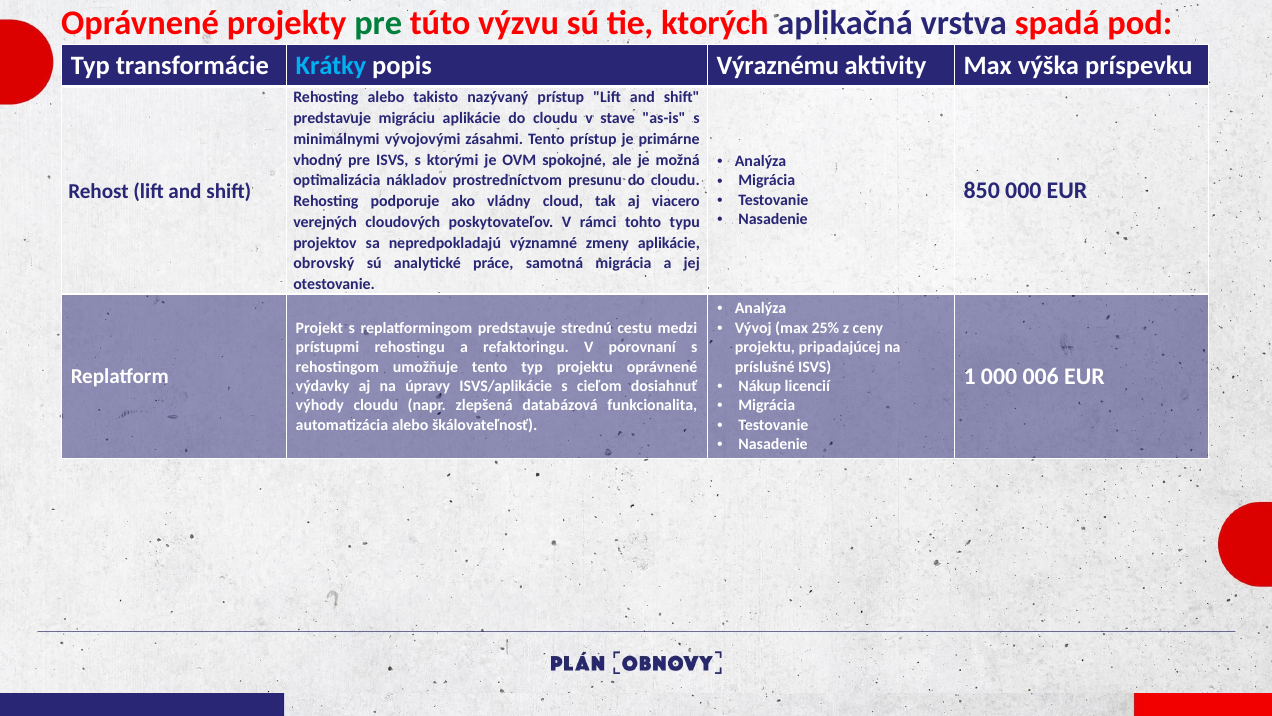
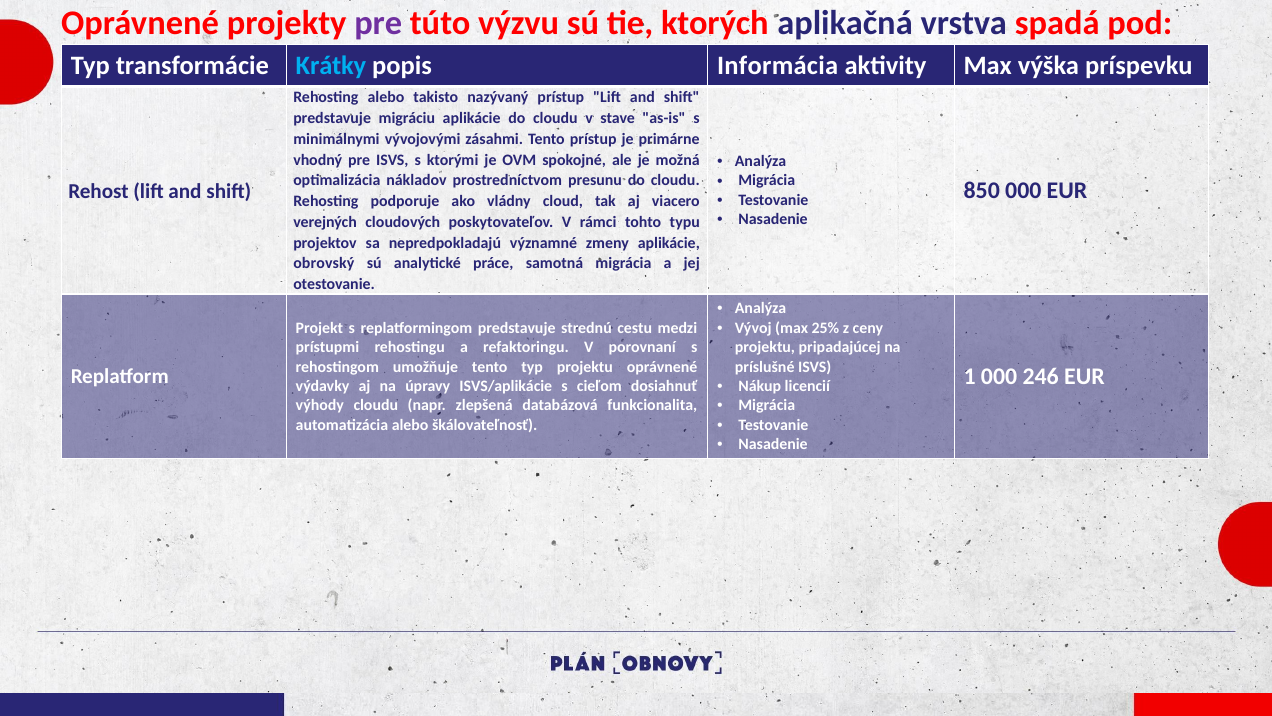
pre colour: green -> purple (378, 23)
Výraznému: Výraznému -> Informácia (778, 66)
006: 006 -> 246 (1041, 376)
